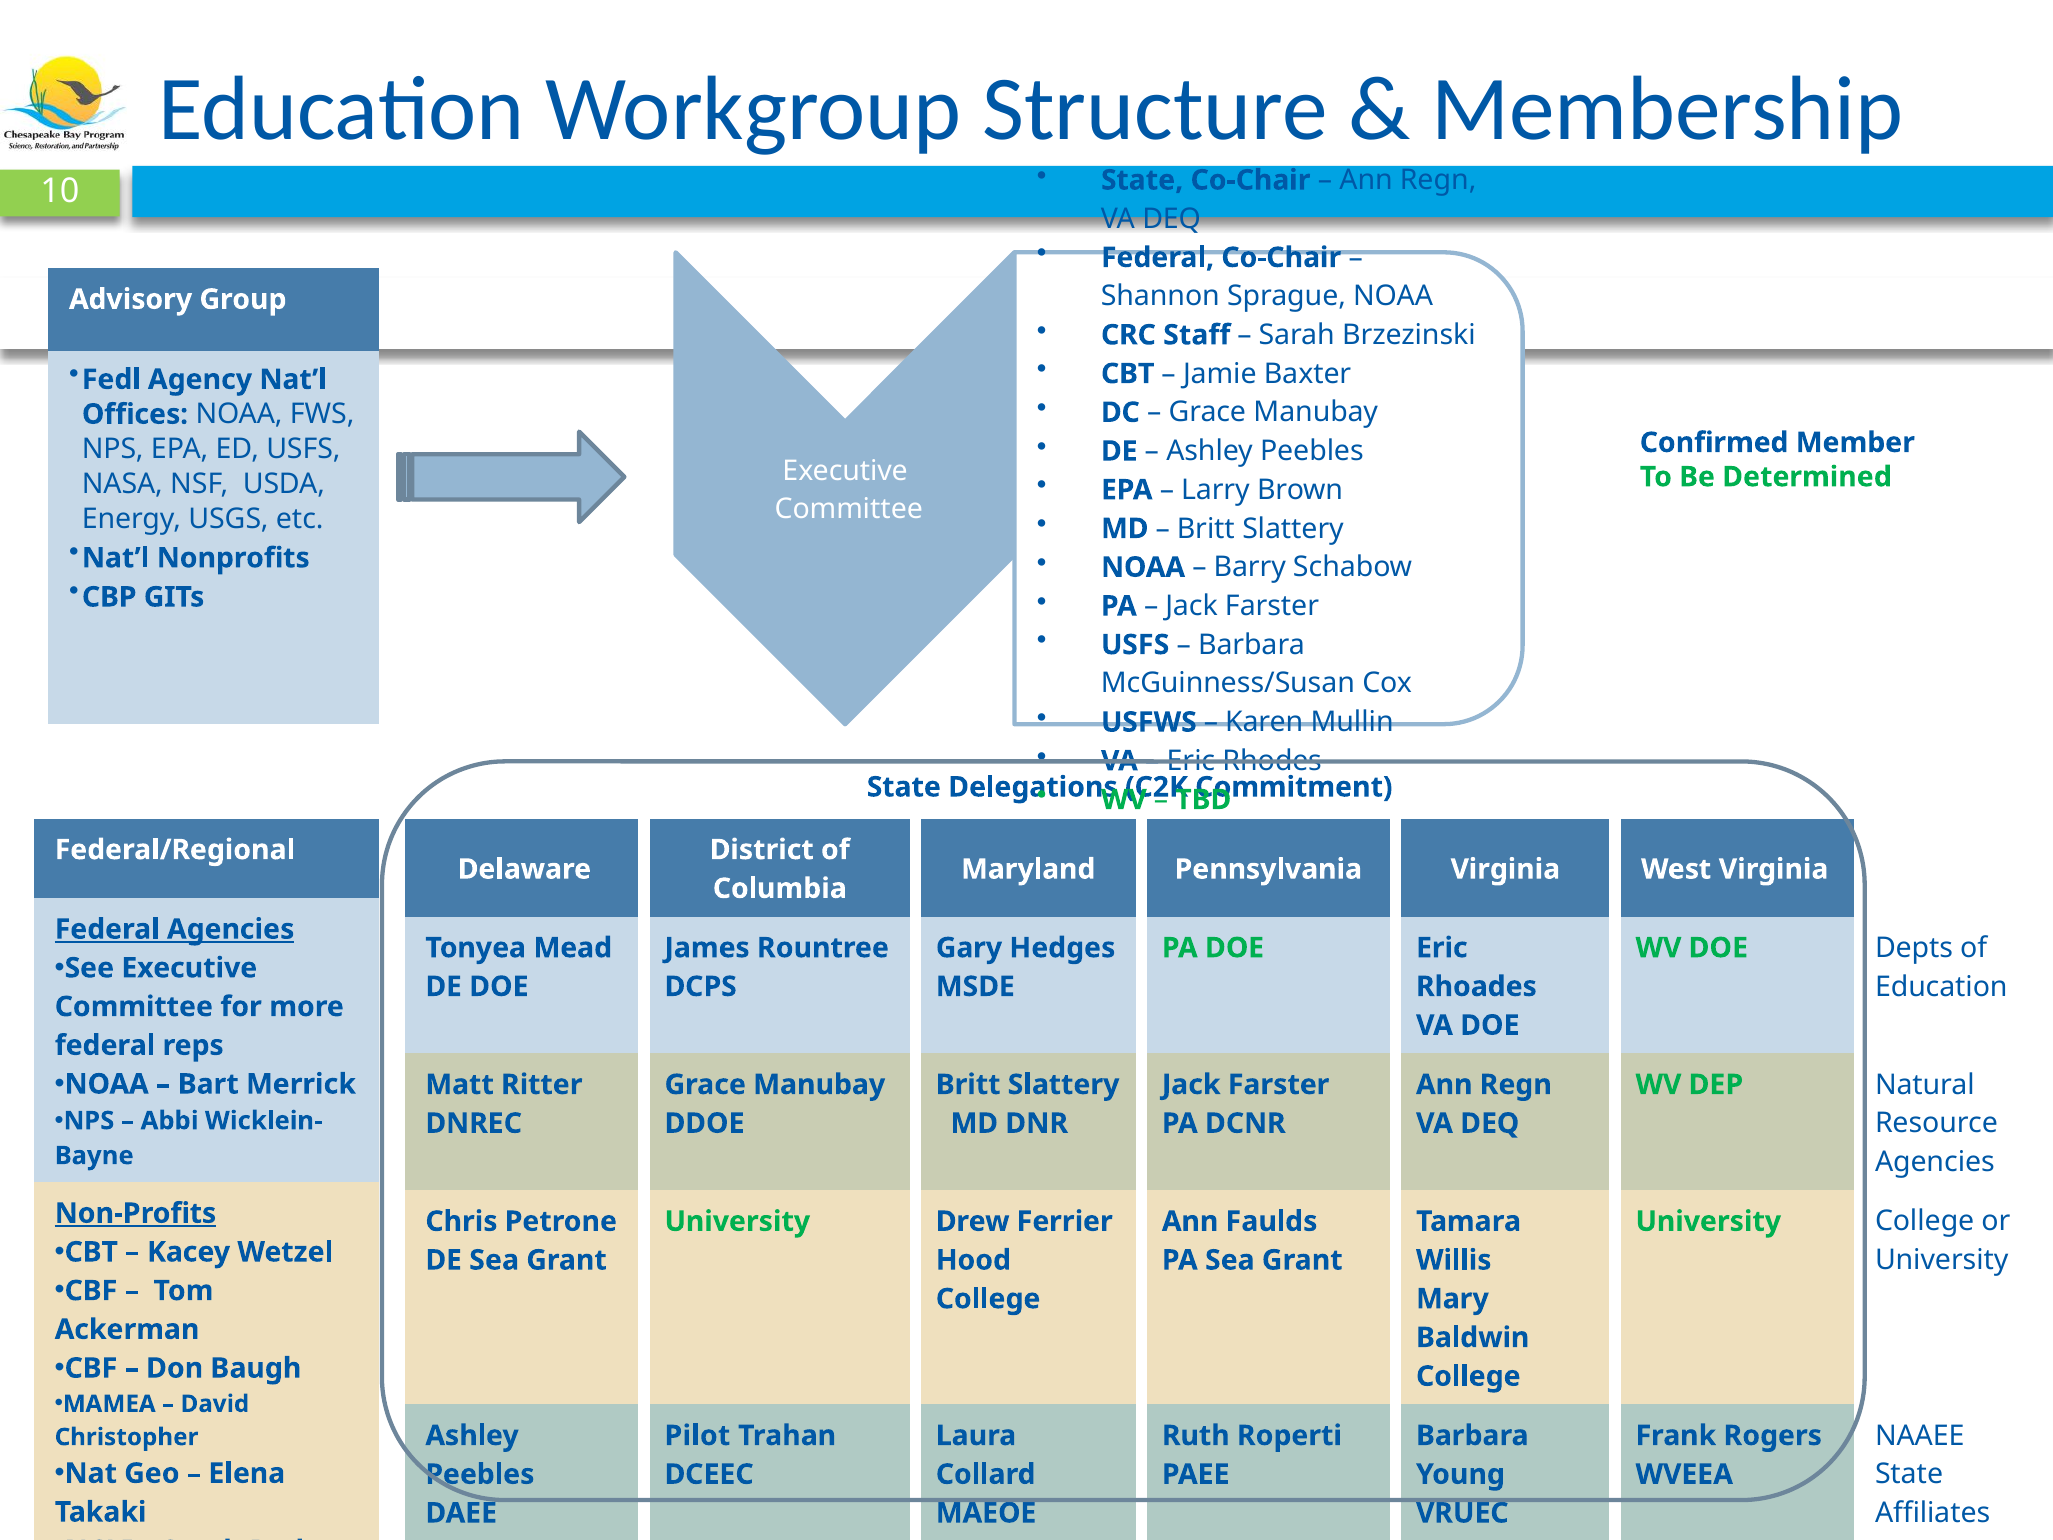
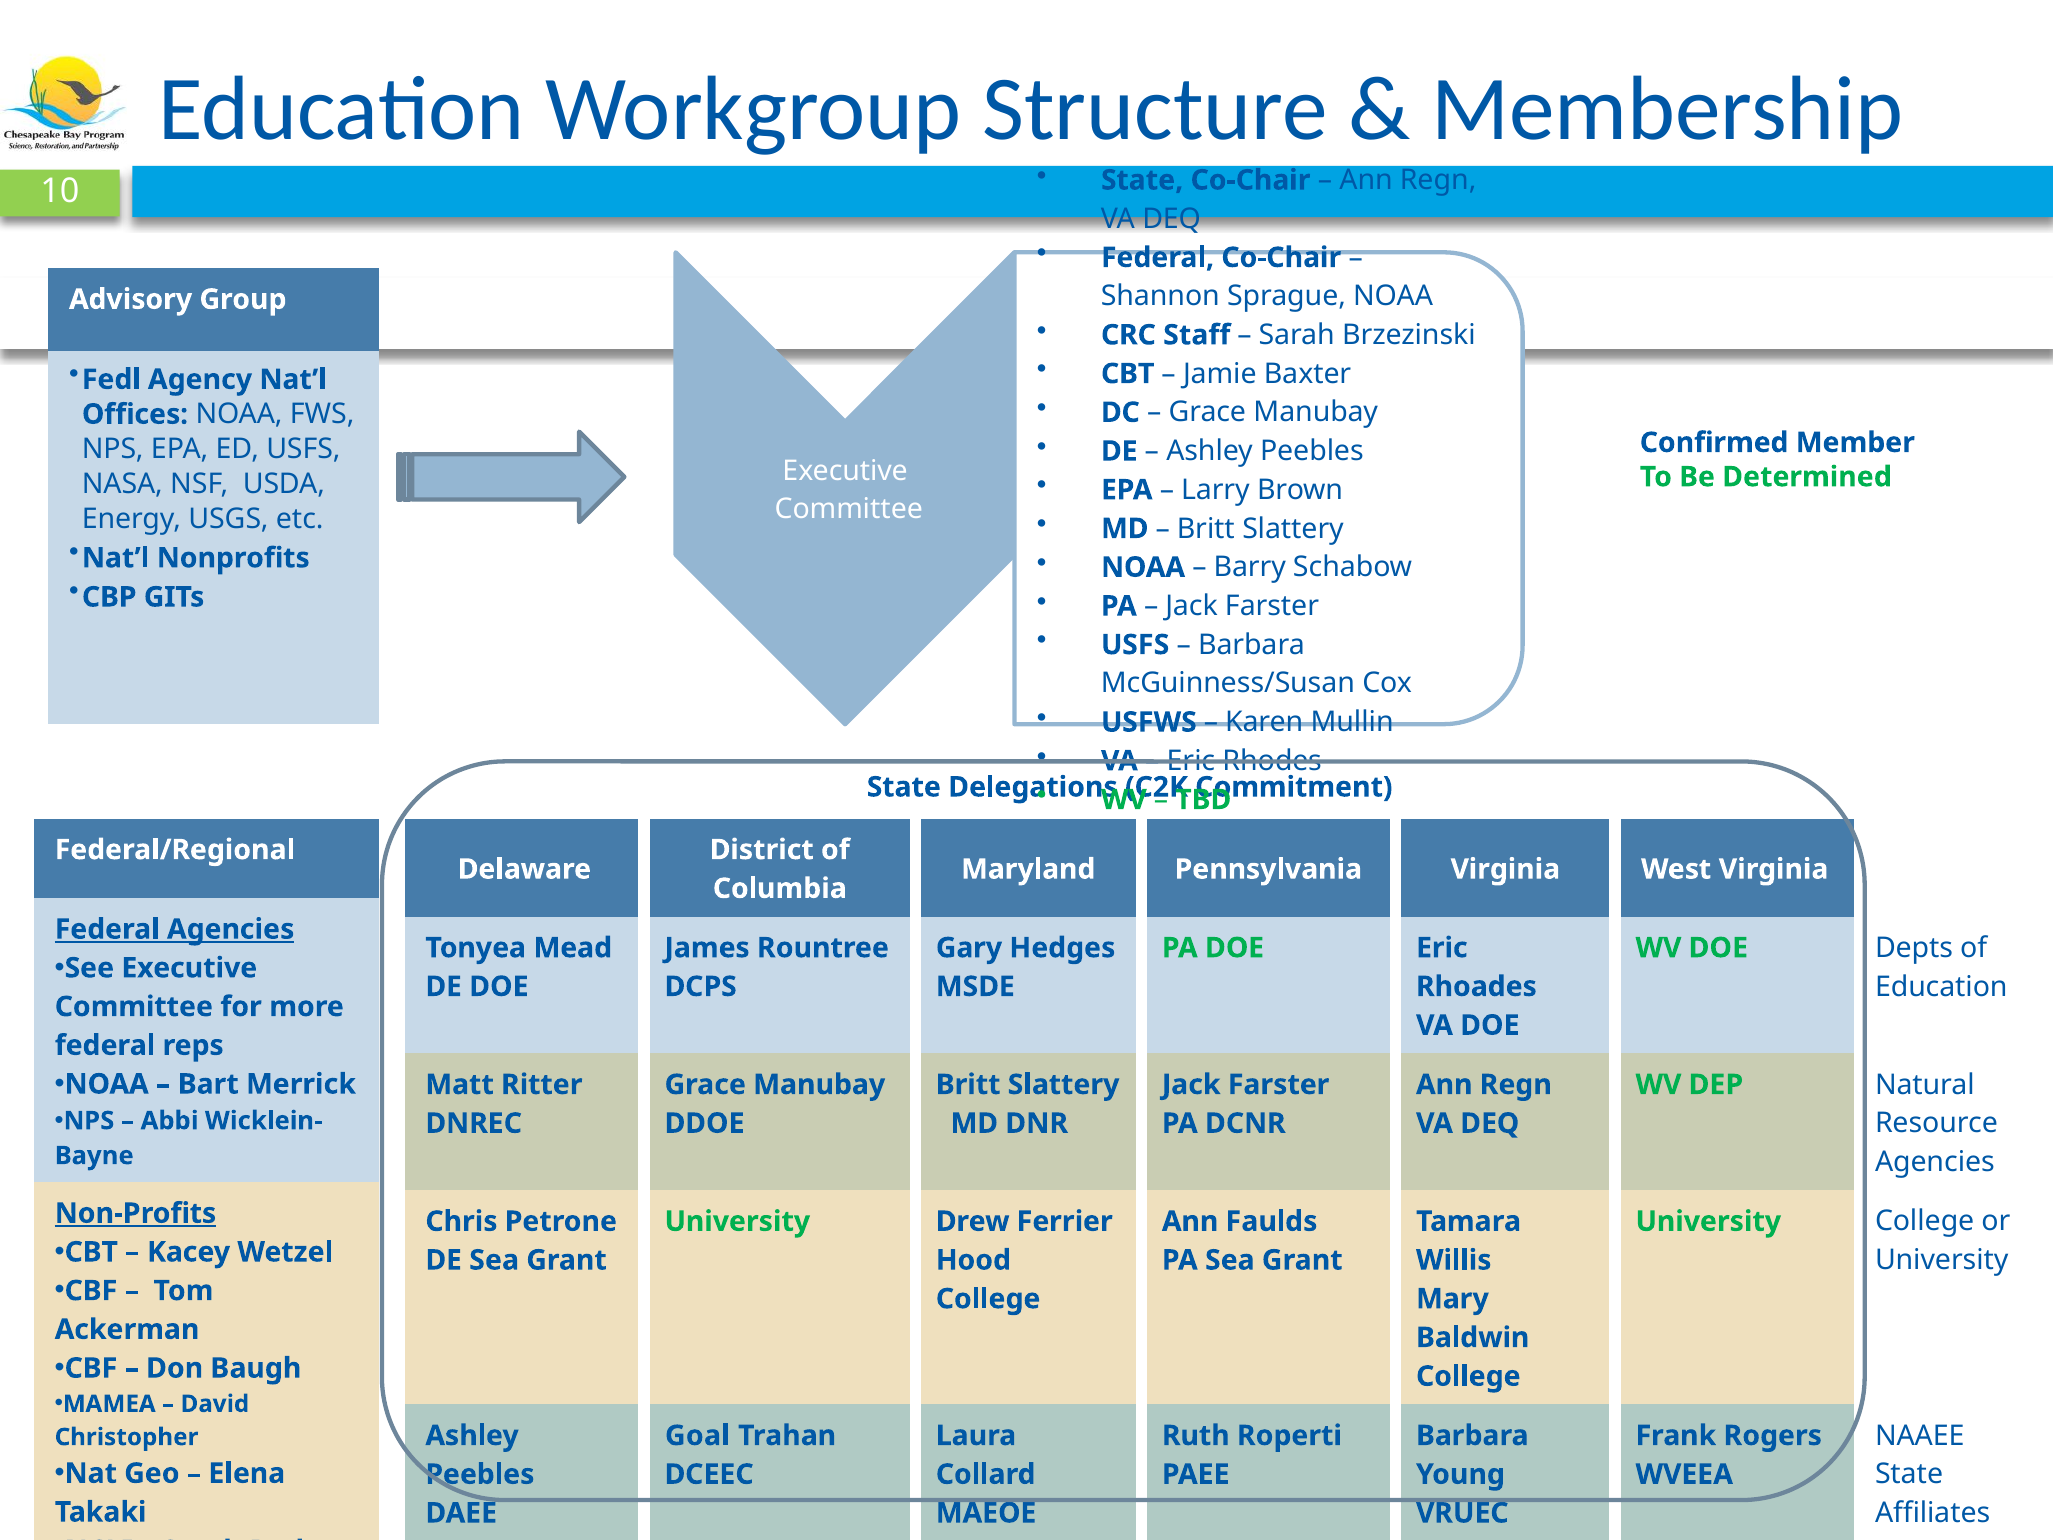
Pilot: Pilot -> Goal (697, 1435)
